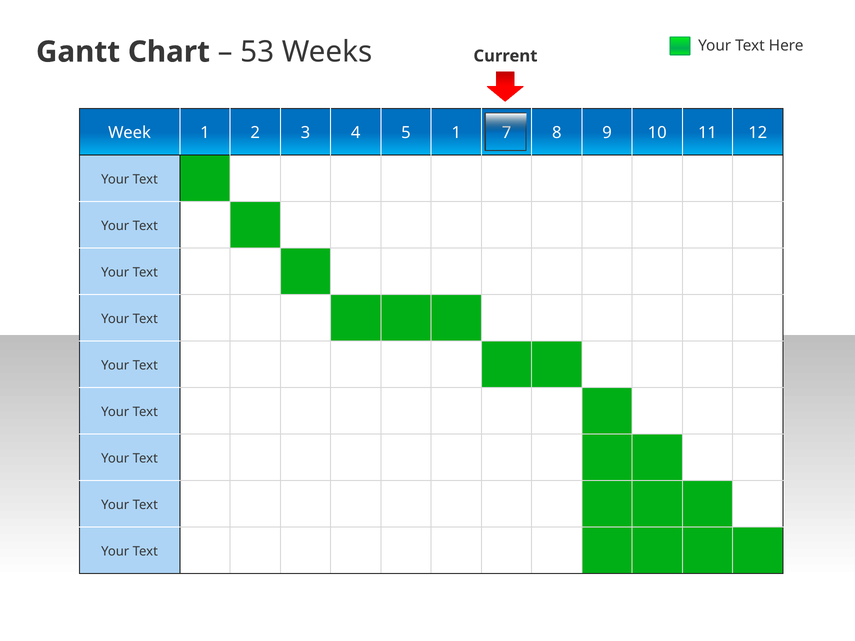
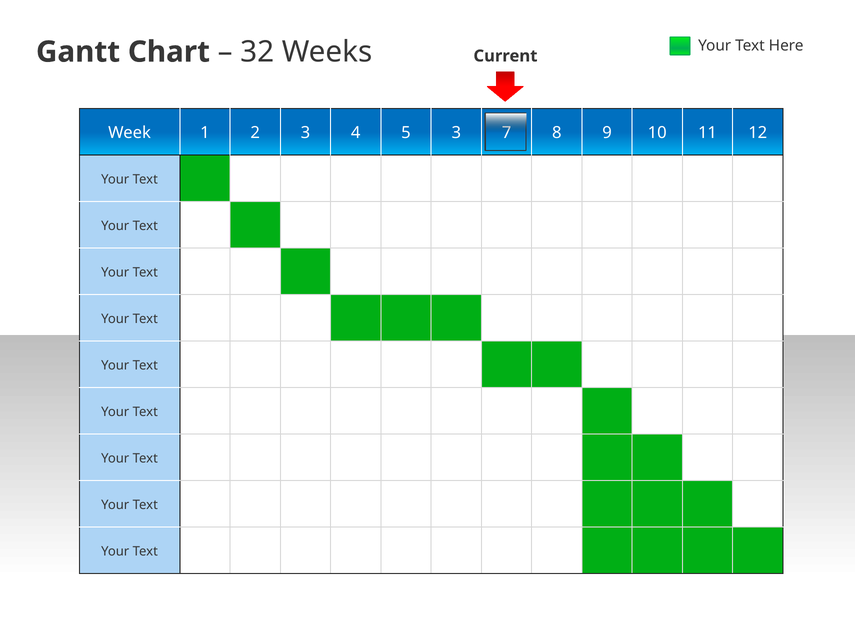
53: 53 -> 32 (257, 52)
5 1: 1 -> 3 (456, 133)
